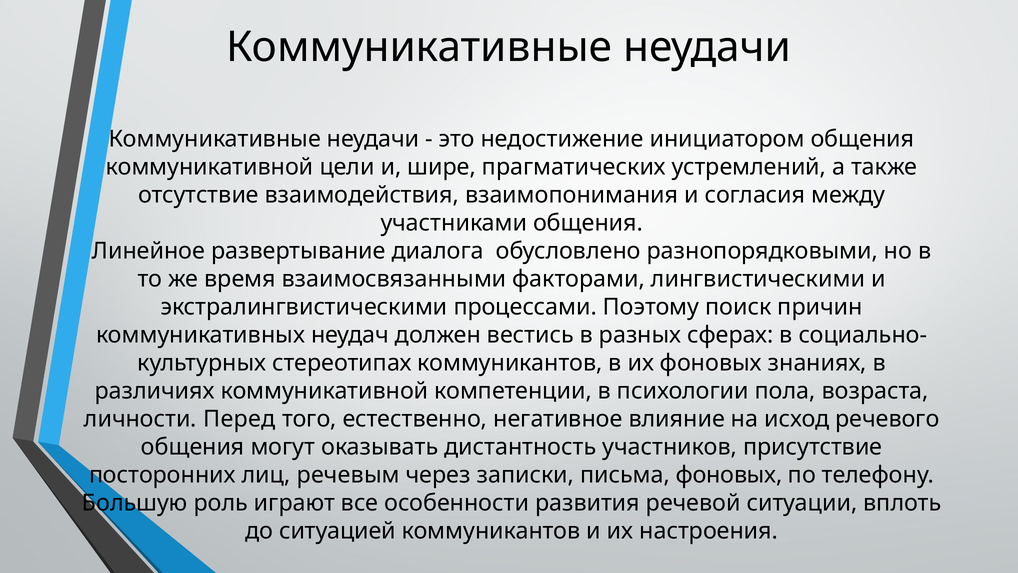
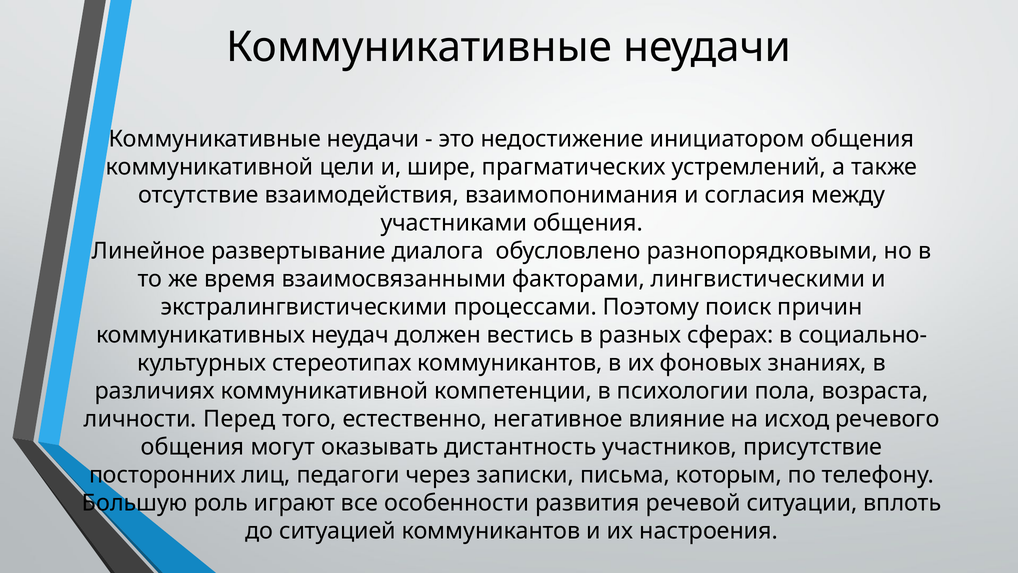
речевым: речевым -> педагоги (348, 475)
письма фоновых: фоновых -> которым (729, 475)
